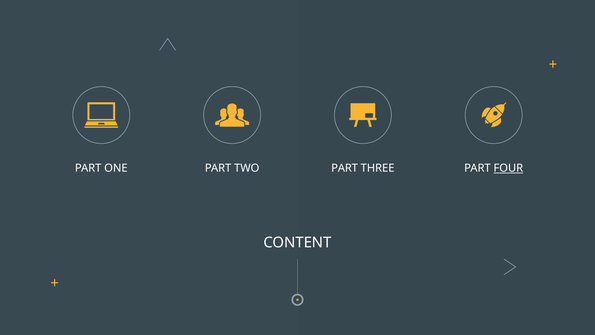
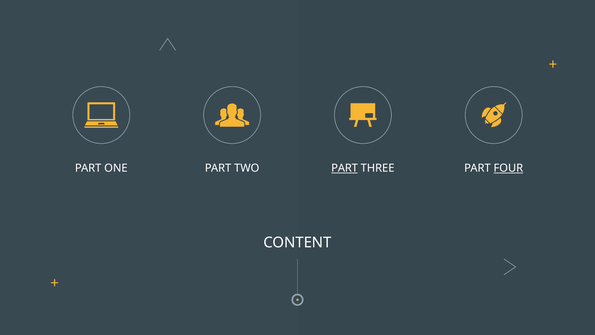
PART underline: none -> present (345, 168)
